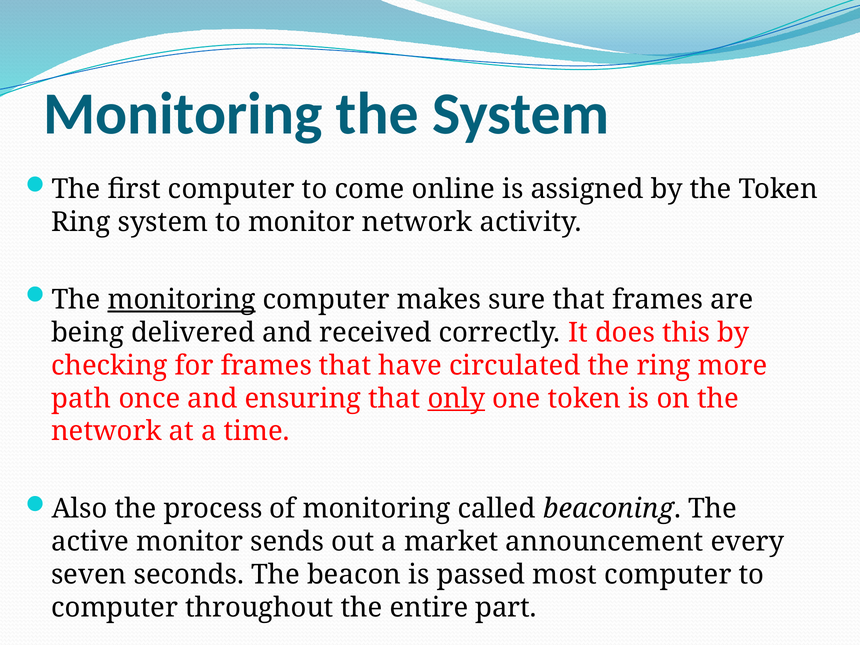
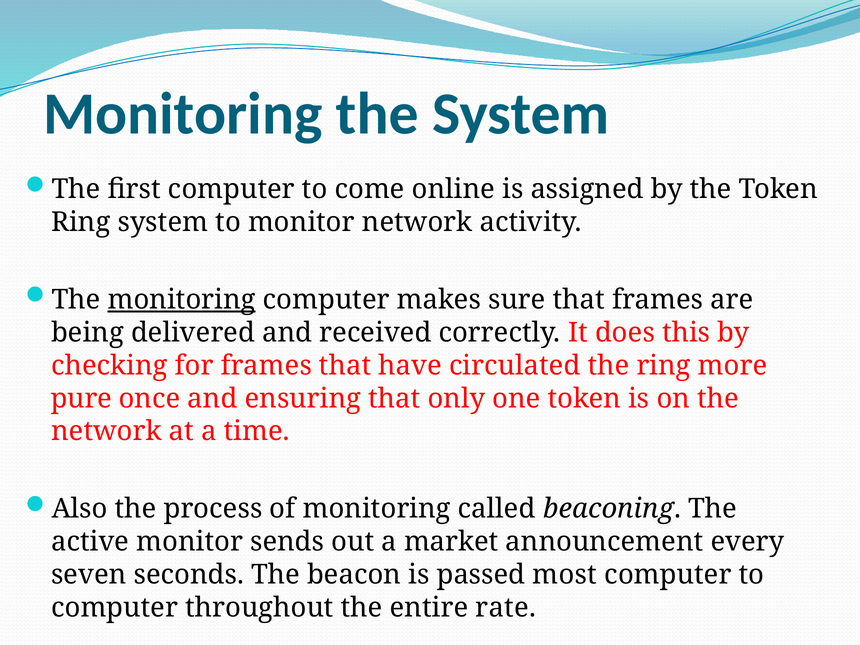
path: path -> pure (81, 398)
only underline: present -> none (456, 398)
part: part -> rate (506, 608)
